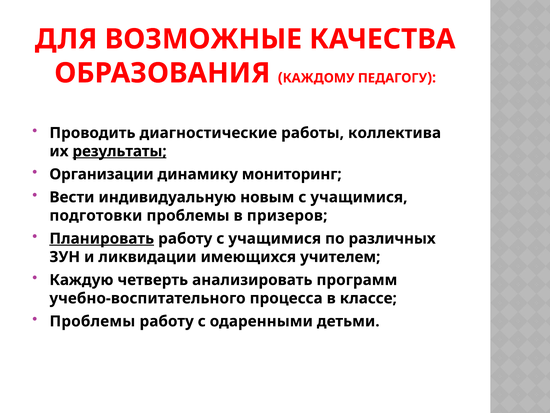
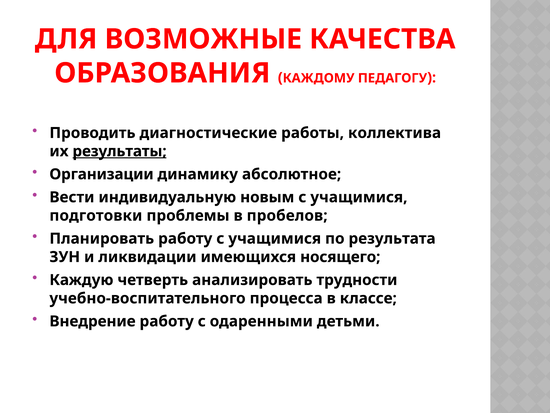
мониторинг: мониторинг -> абсолютное (292, 174)
призеров: призеров -> пробелов (287, 215)
Планировать underline: present -> none (102, 238)
различных: различных -> результата (392, 238)
учителем: учителем -> носящего (340, 257)
программ: программ -> трудности (357, 280)
Проблемы: Проблемы -> Внедрение (93, 321)
